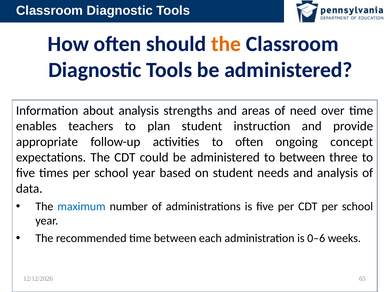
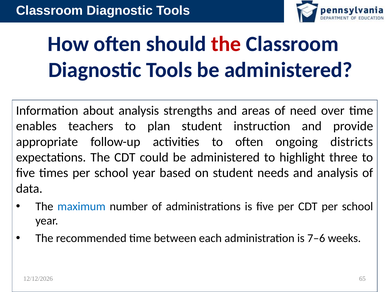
the colour: orange -> red (226, 44)
concept: concept -> districts (352, 142)
to between: between -> highlight (302, 157)
0–6: 0–6 -> 7–6 (316, 238)
